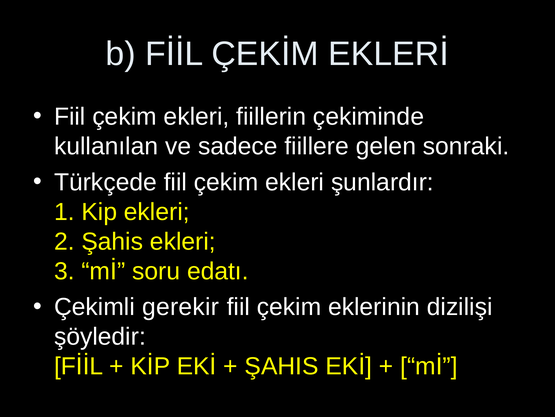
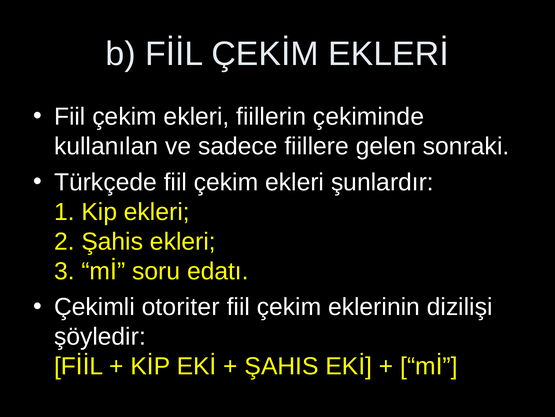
gerekir: gerekir -> otoriter (181, 307)
